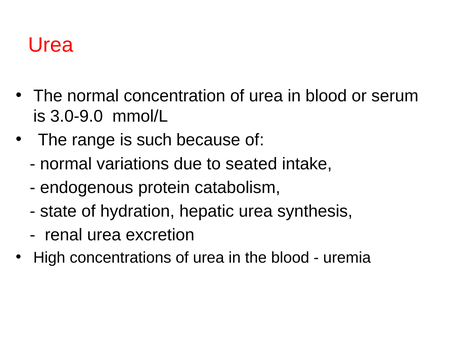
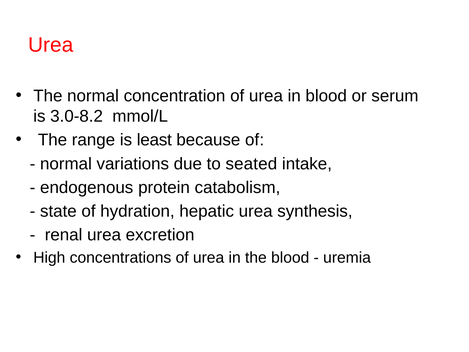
3.0-9.0: 3.0-9.0 -> 3.0-8.2 (77, 116)
such: such -> least (154, 140)
